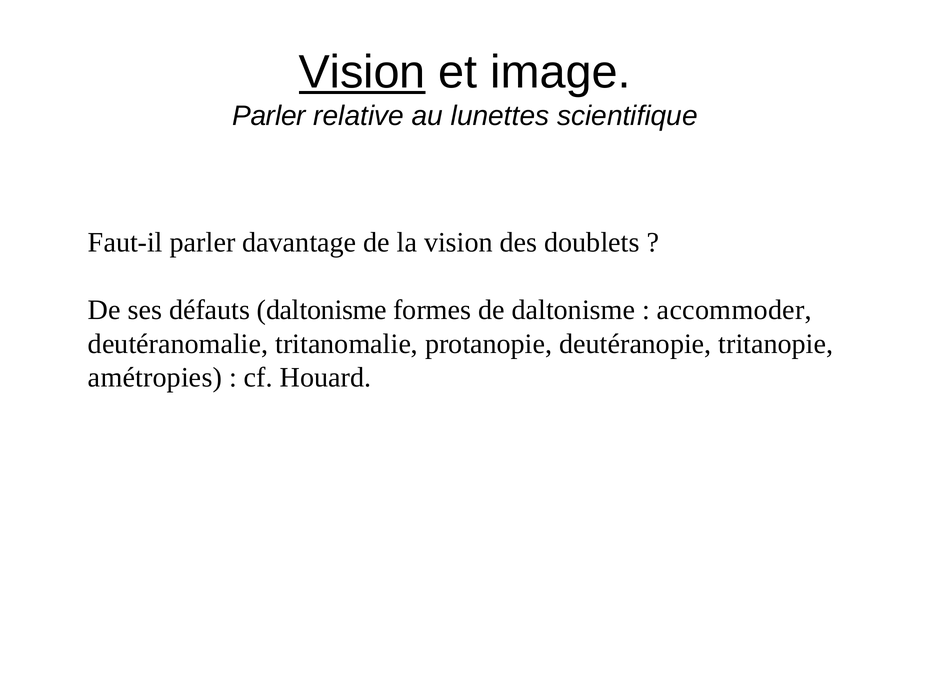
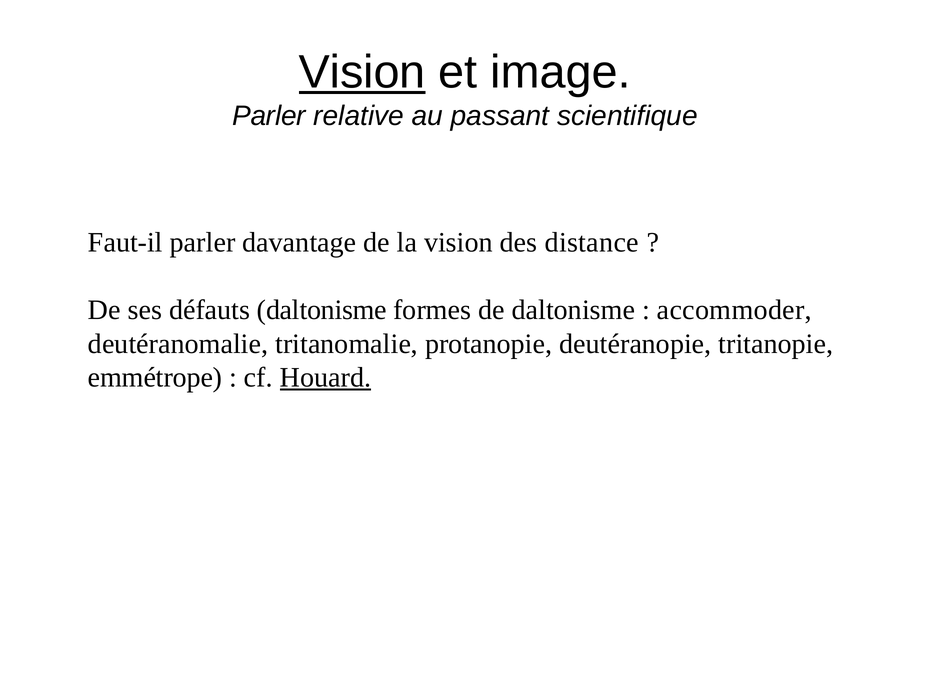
lunettes: lunettes -> passant (500, 116)
doublets: doublets -> distance (592, 242)
amétropies: amétropies -> emmétrope (155, 377)
Houard underline: none -> present (326, 377)
